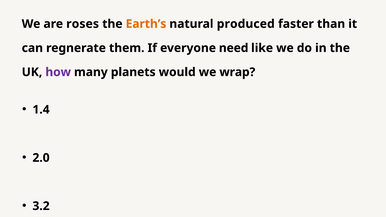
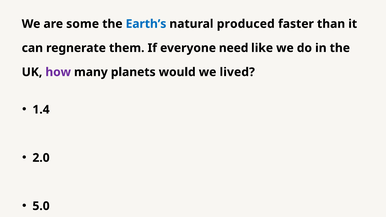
roses: roses -> some (83, 24)
Earth’s colour: orange -> blue (146, 24)
wrap: wrap -> lived (237, 72)
3.2: 3.2 -> 5.0 (41, 206)
